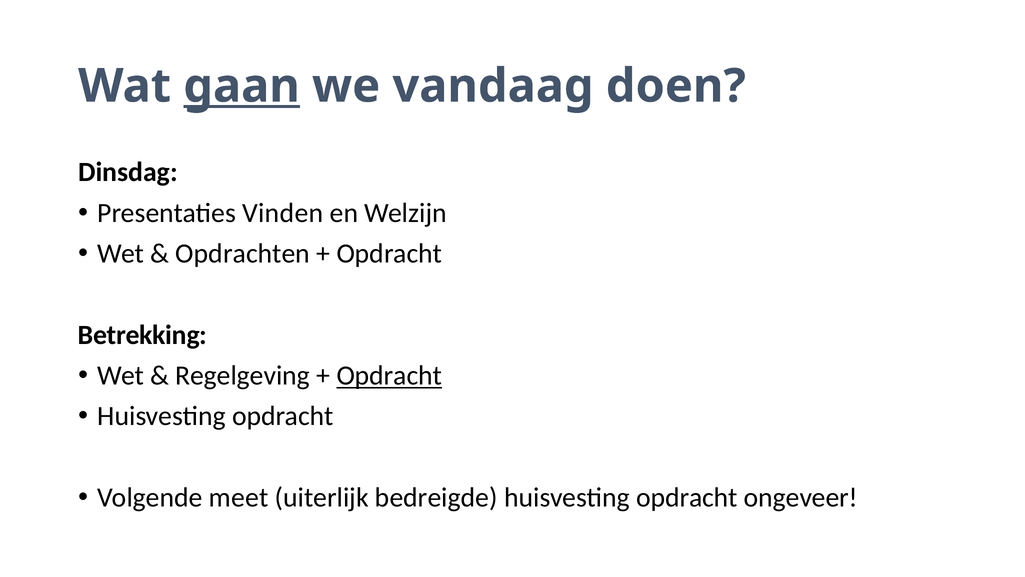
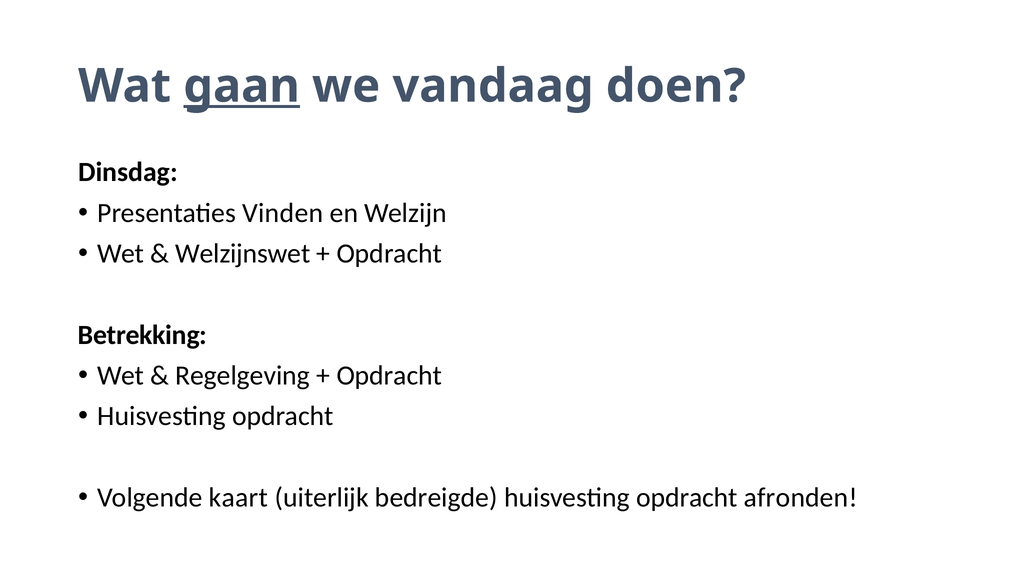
Opdrachten: Opdrachten -> Welzijnswet (243, 253)
Opdracht underline: present -> none (389, 375)
meet: meet -> kaart (239, 497)
ongeveer: ongeveer -> afronden (801, 497)
